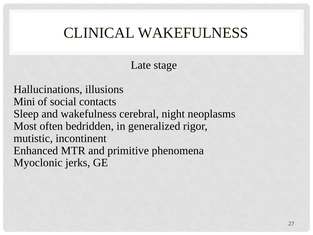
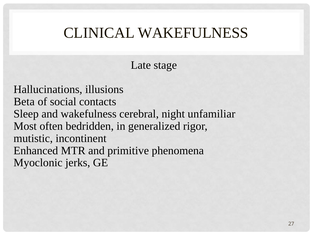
Mini: Mini -> Beta (24, 102)
neoplasms: neoplasms -> unfamiliar (212, 114)
